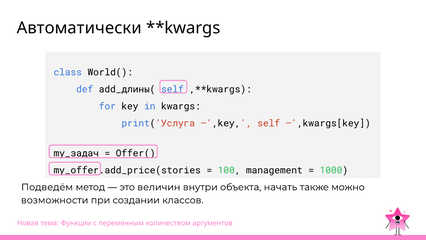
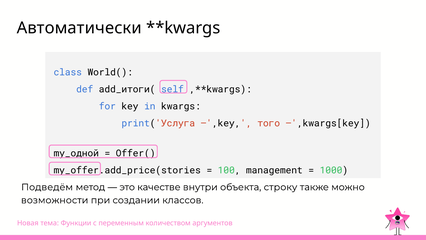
add_длины(: add_длины( -> add_итоги( (127, 89)
–',key self: self -> того (269, 123)
my_задач: my_задач -> my_одной (76, 153)
величин: величин -> качестве (159, 187)
начать: начать -> строку (280, 187)
